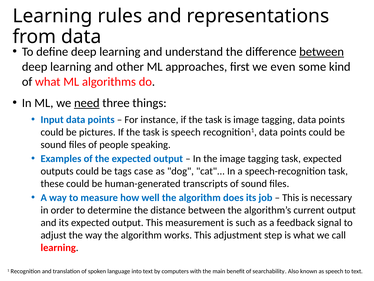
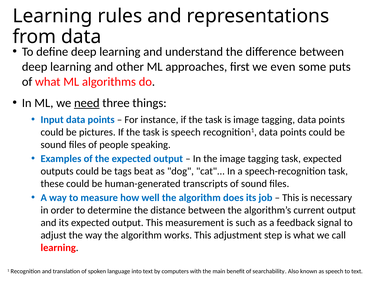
between underline: present -> none (322, 52)
kind: kind -> puts (340, 67)
case: case -> beat (144, 171)
